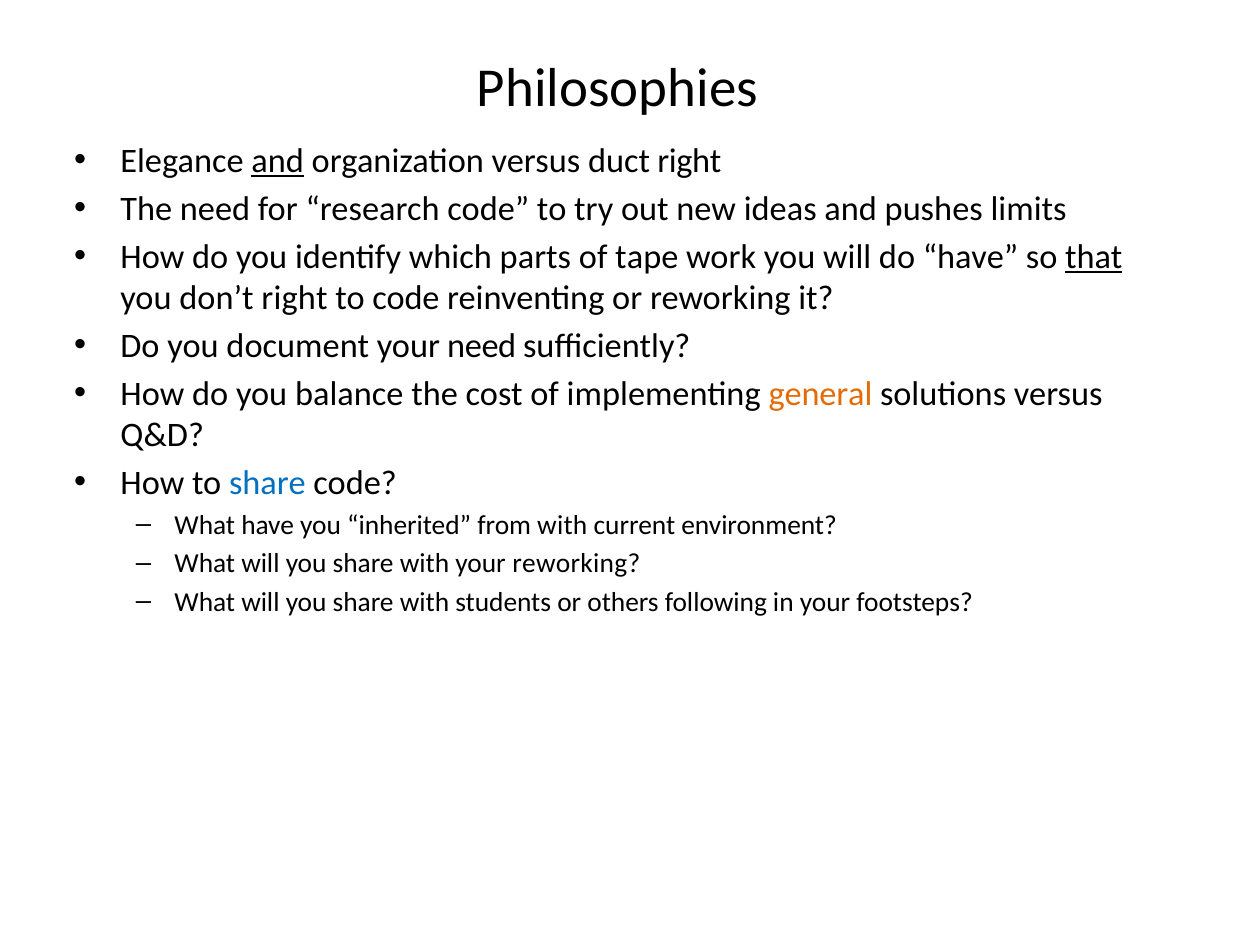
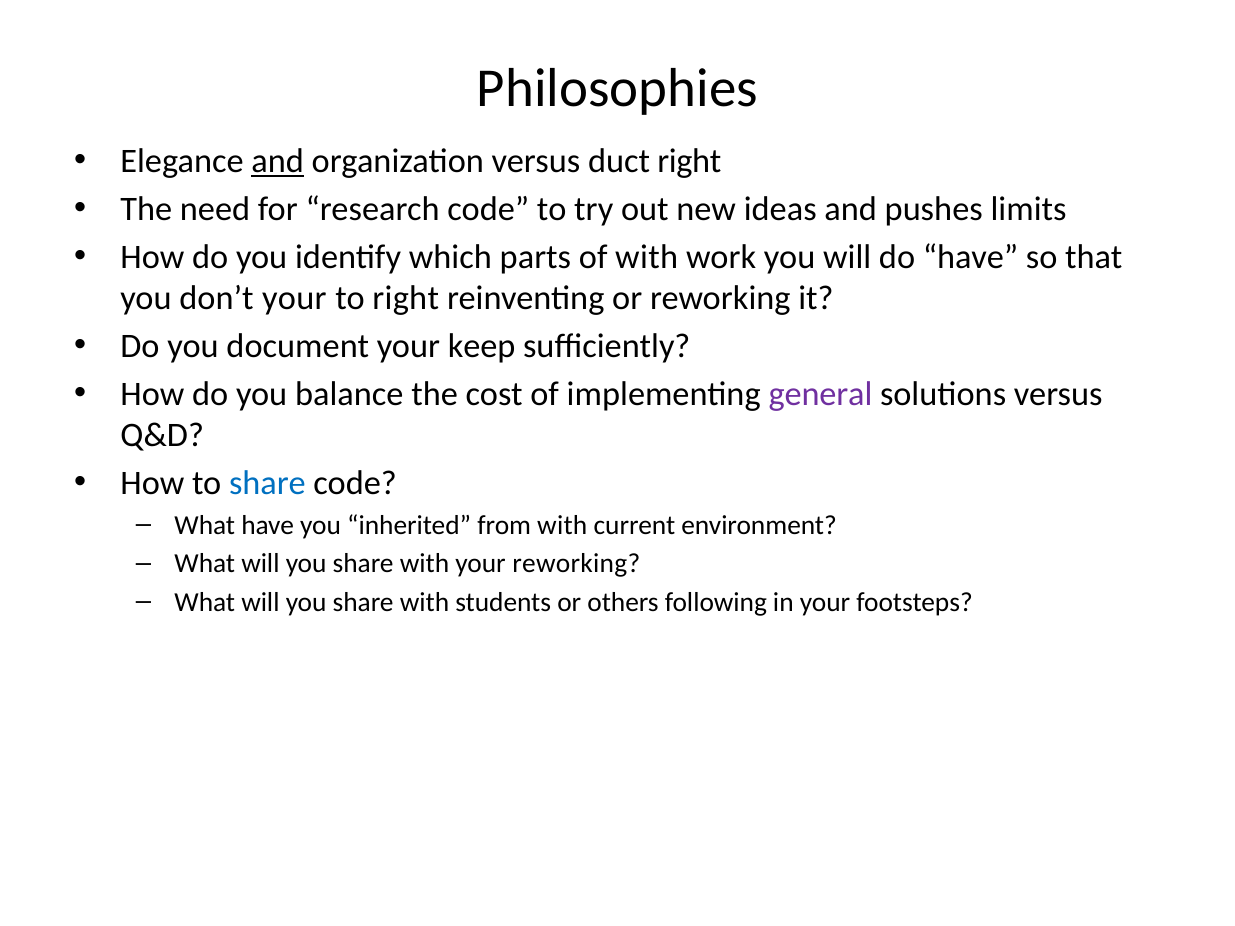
of tape: tape -> with (647, 257)
that underline: present -> none (1094, 257)
don’t right: right -> your (294, 298)
to code: code -> right (406, 298)
your need: need -> keep (482, 346)
general colour: orange -> purple (820, 394)
